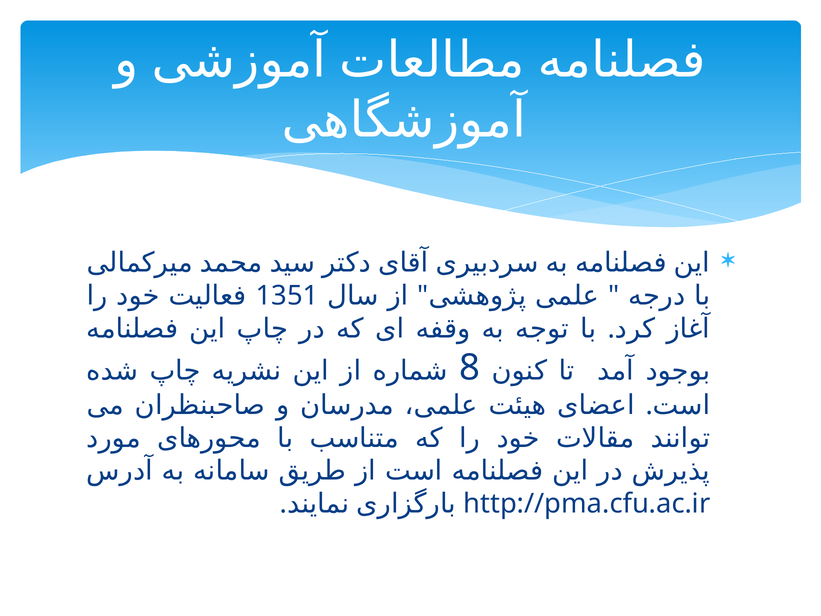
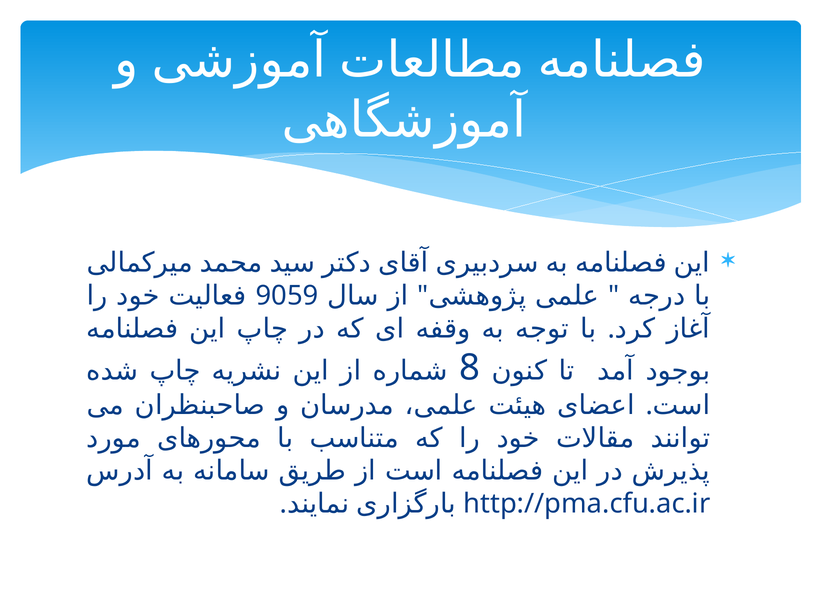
1351: 1351 -> 9059 (287, 296)
